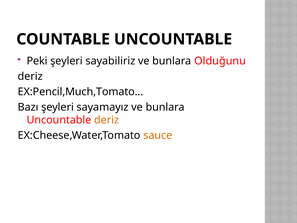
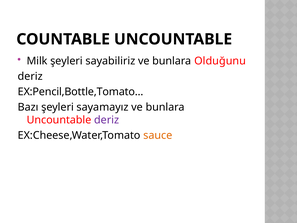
Peki: Peki -> Milk (37, 61)
EX:Pencil,Much,Tomato…: EX:Pencil,Much,Tomato… -> EX:Pencil,Bottle,Tomato… (81, 92)
deriz colour: orange -> purple (107, 120)
